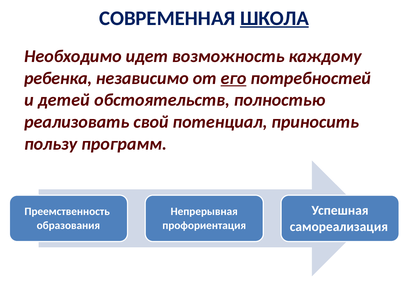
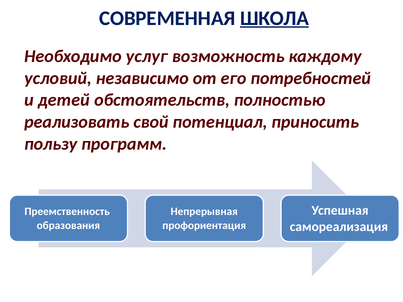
идет: идет -> услуг (147, 56)
ребенка: ребенка -> условий (58, 78)
его underline: present -> none (234, 78)
